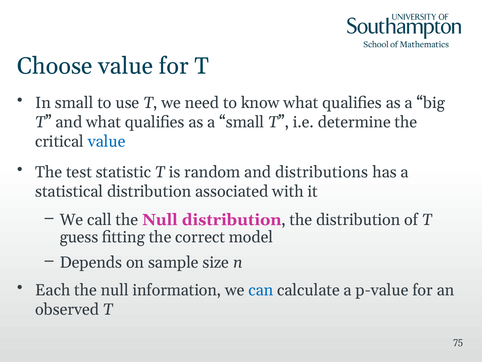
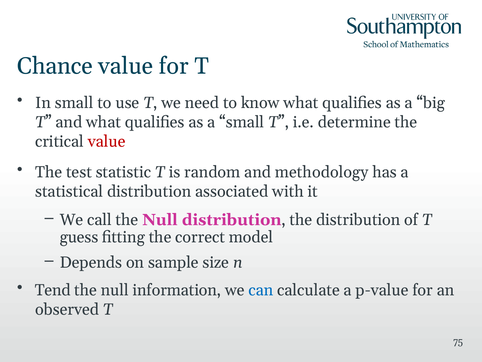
Choose: Choose -> Chance (55, 66)
value colour: blue -> red (107, 141)
distributions: distributions -> methodology (322, 172)
Each: Each -> Tend (53, 290)
